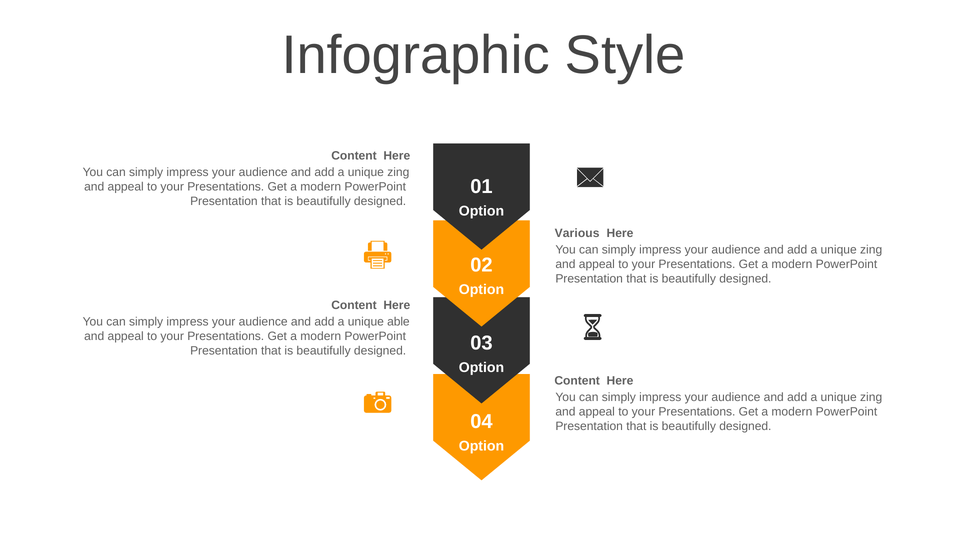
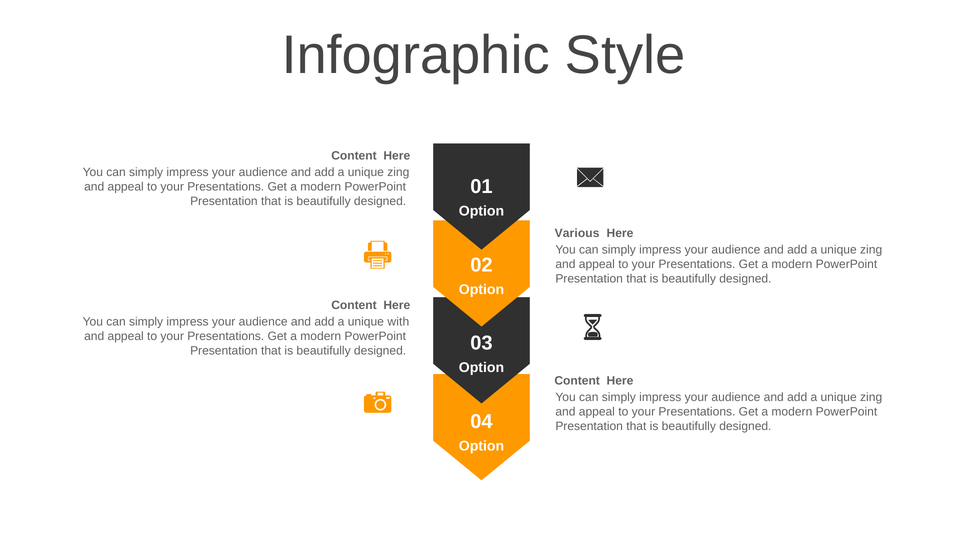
able: able -> with (398, 322)
